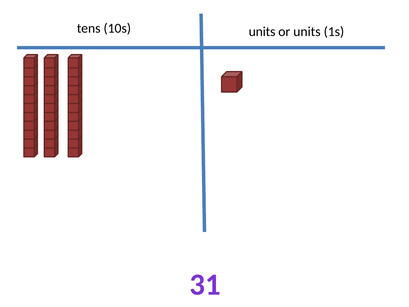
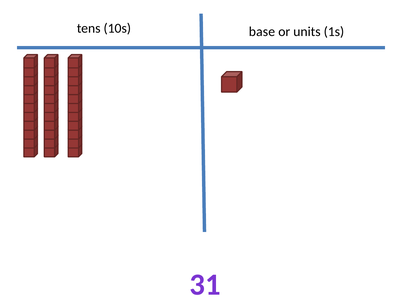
10s units: units -> base (262, 32)
